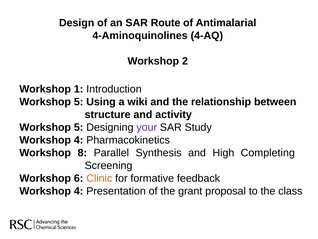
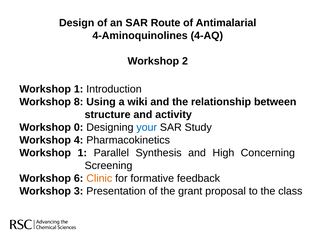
5: 5 -> 8 (79, 102)
5: 5 -> 0 (79, 127)
your colour: purple -> blue (147, 127)
8: 8 -> 1 (82, 152)
Completing: Completing -> Concerning (268, 152)
4: 4 -> 3 (79, 191)
